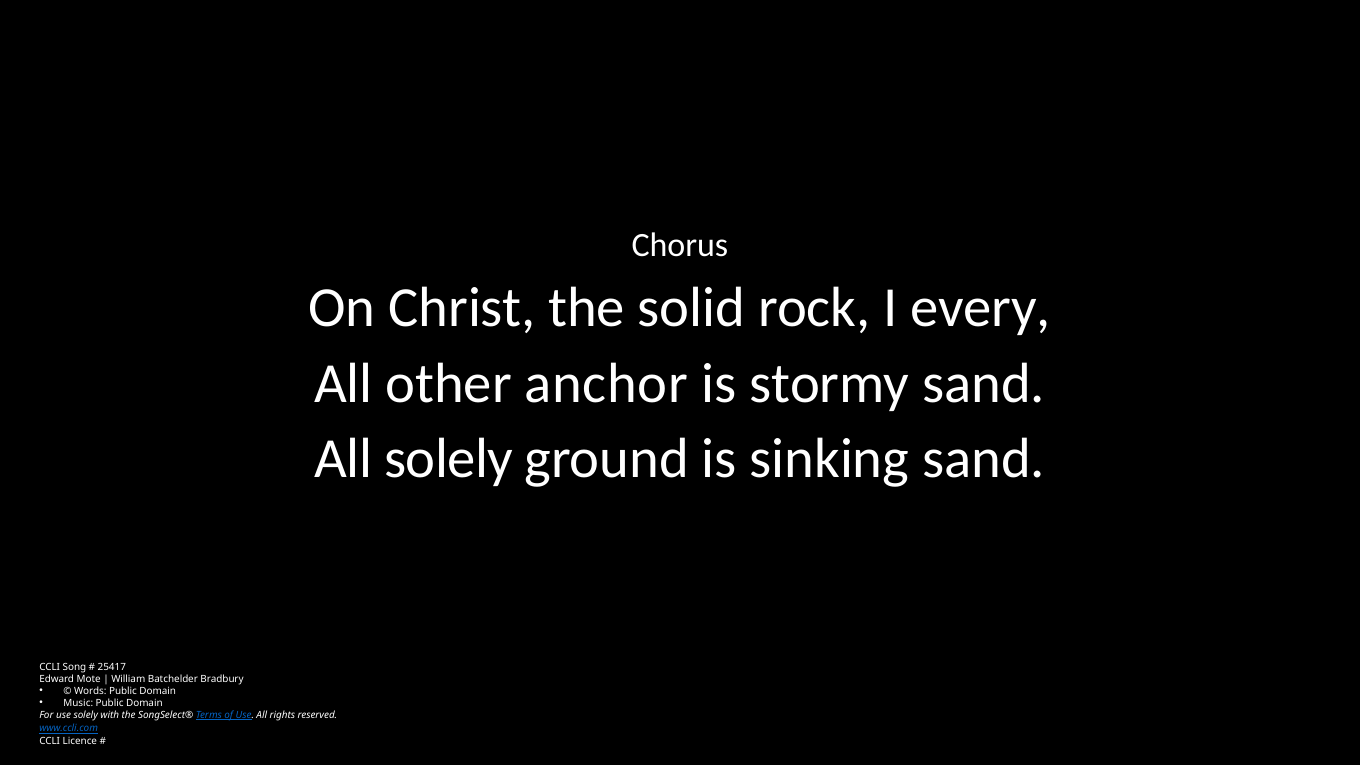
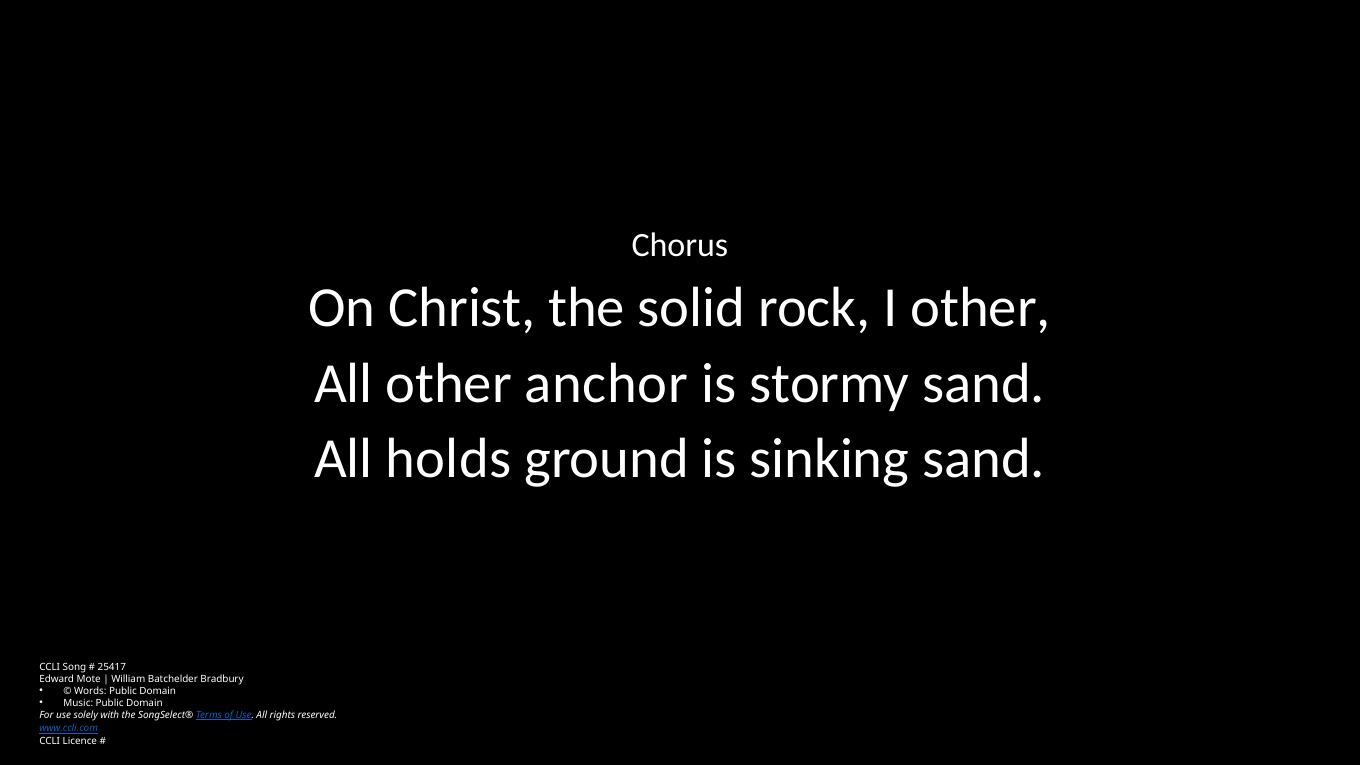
I every: every -> other (981, 308)
All solely: solely -> holds (448, 459)
